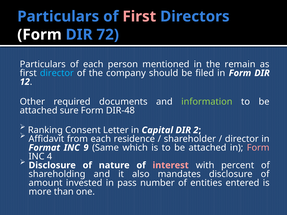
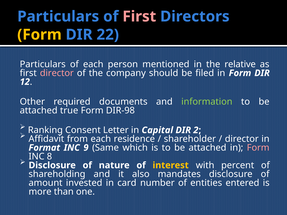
Form colour: white -> yellow (39, 35)
72: 72 -> 22 (108, 35)
remain: remain -> relative (240, 64)
director colour: light blue -> pink (57, 73)
sure: sure -> true (69, 111)
DIR-48: DIR-48 -> DIR-98 (120, 111)
4: 4 -> 8 (49, 157)
interest colour: pink -> yellow (171, 165)
pass: pass -> card (127, 183)
